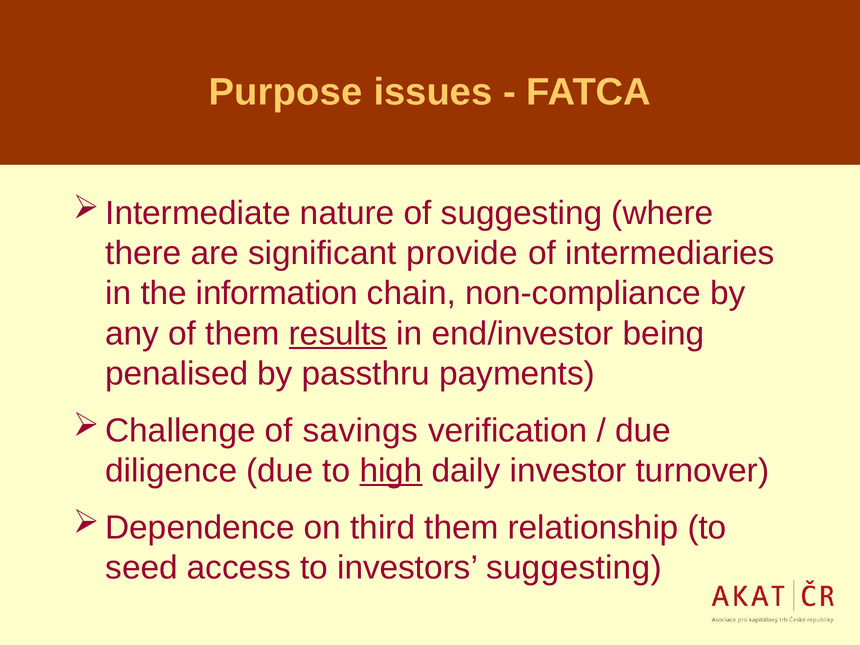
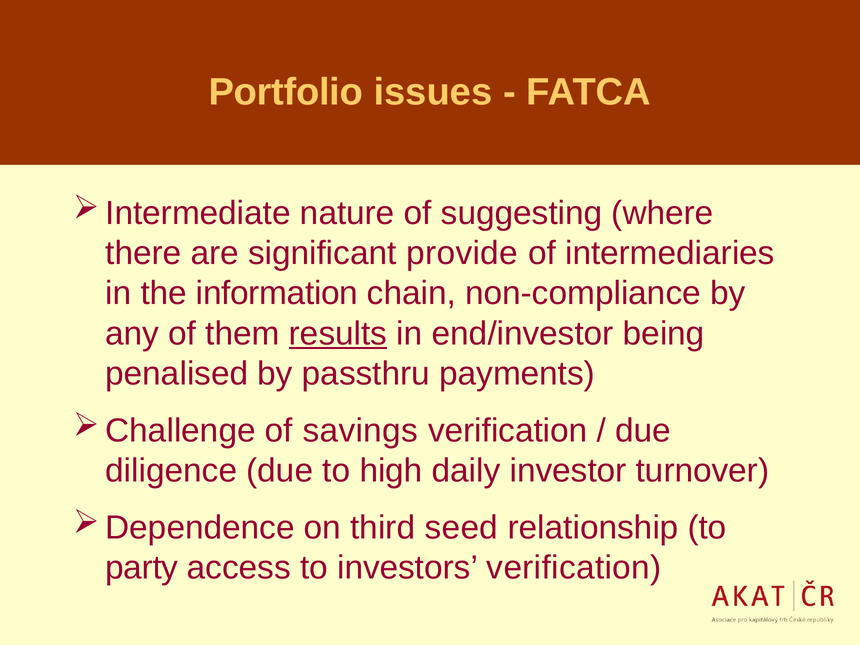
Purpose: Purpose -> Portfolio (286, 92)
high underline: present -> none (391, 471)
third them: them -> seed (461, 528)
seed: seed -> party (142, 568)
investors suggesting: suggesting -> verification (574, 568)
